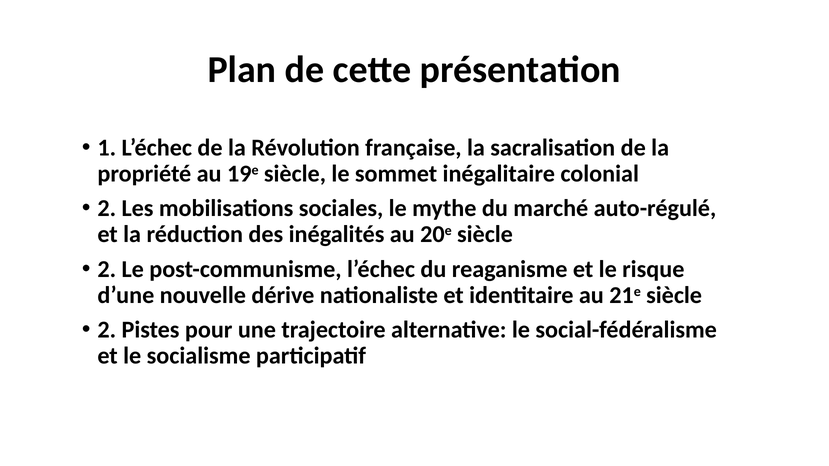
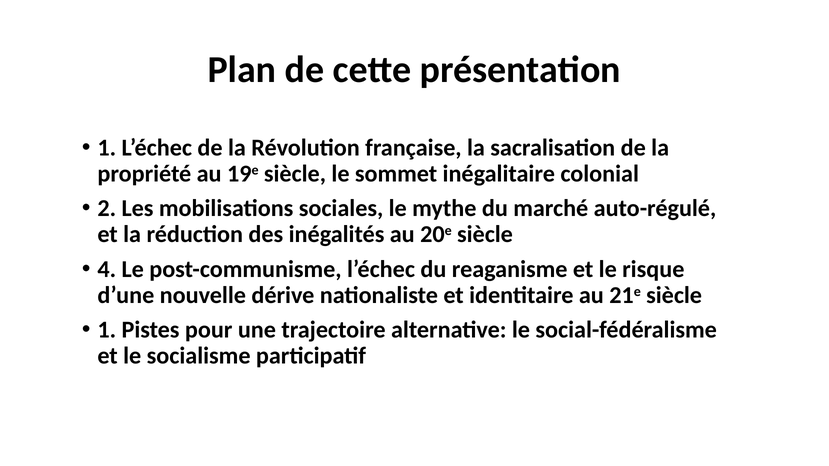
2: 2 -> 4 (107, 269)
2: 2 -> 1 (107, 330)
